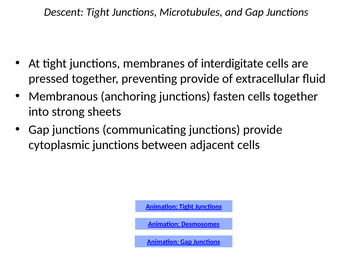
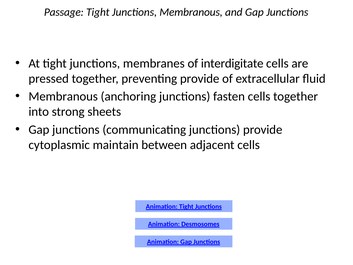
Descent: Descent -> Passage (64, 12)
Junctions Microtubules: Microtubules -> Membranous (191, 12)
cytoplasmic junctions: junctions -> maintain (116, 145)
